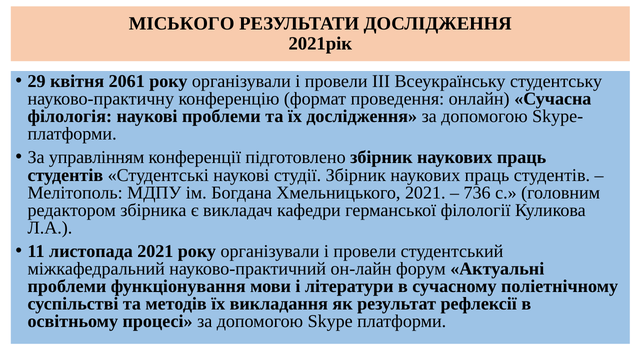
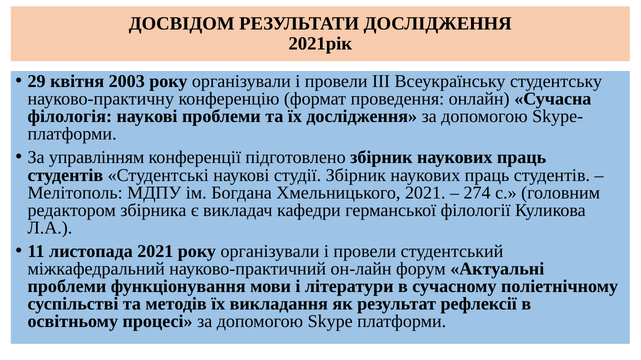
МІСЬКОГО: МІСЬКОГО -> ДОСВІДОМ (182, 24)
2061: 2061 -> 2003 (127, 82)
736: 736 -> 274 (477, 193)
